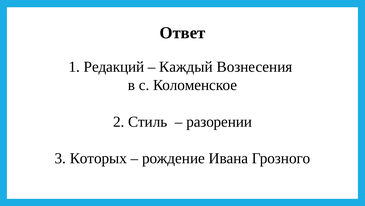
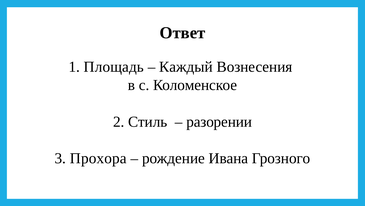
Редакций: Редакций -> Площадь (114, 67)
Которых: Которых -> Прохора (98, 158)
